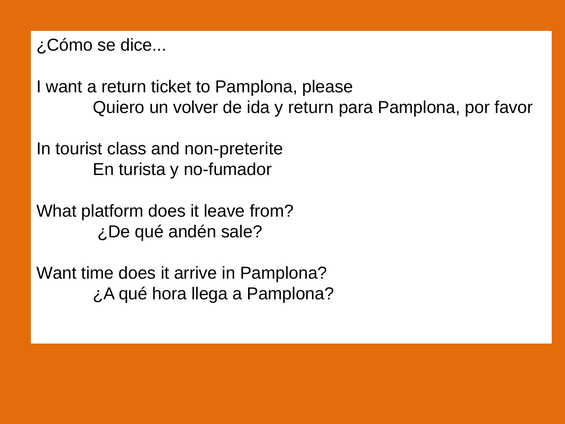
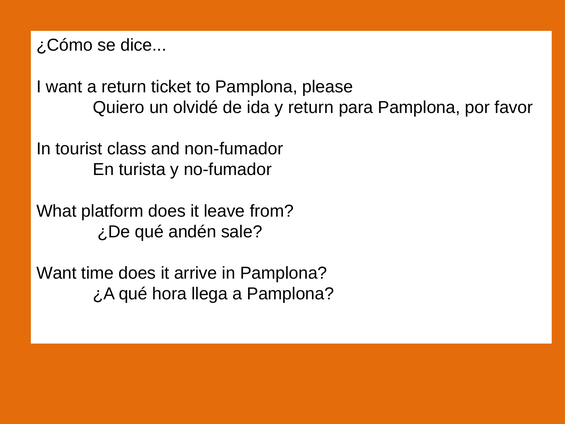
volver: volver -> olvidé (196, 107)
non-preterite: non-preterite -> non-fumador (234, 149)
